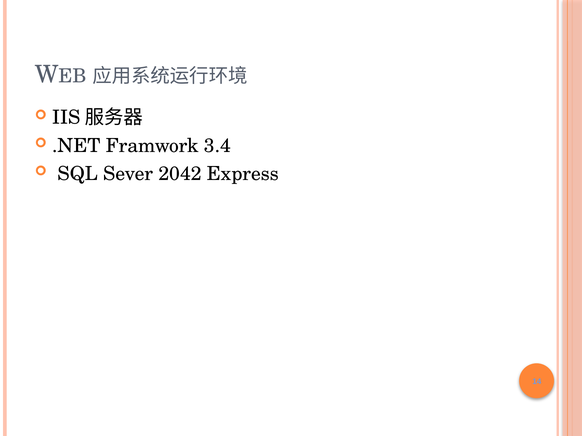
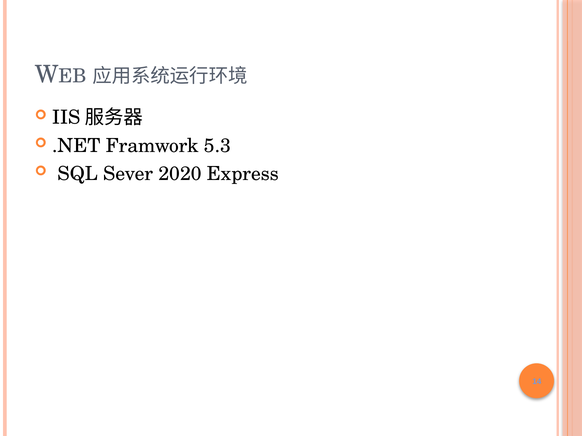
3.4: 3.4 -> 5.3 (217, 146)
2042: 2042 -> 2020 (180, 174)
